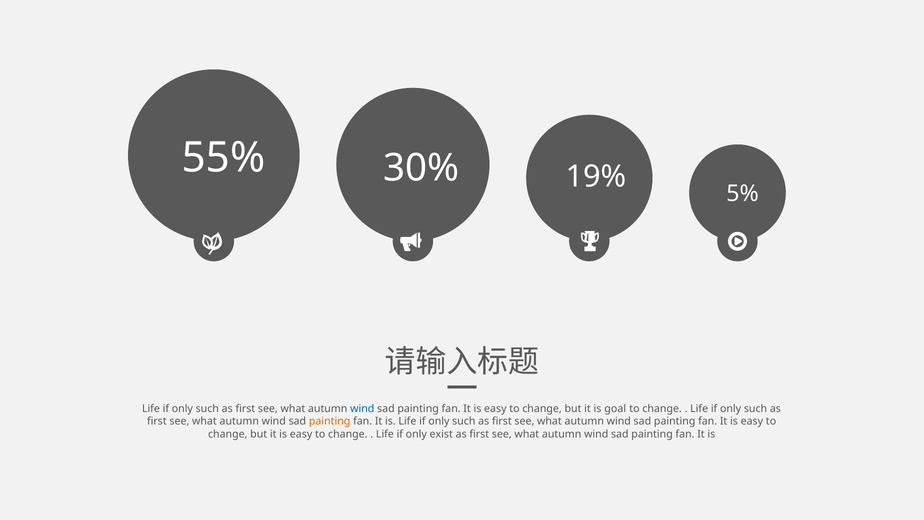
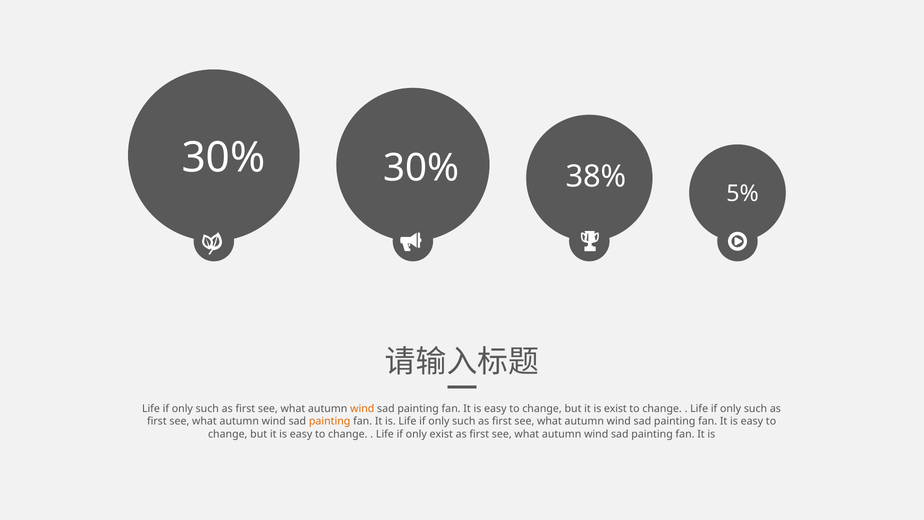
55%: 55% -> 30% (223, 158)
19%: 19% -> 38% (596, 177)
wind colour: blue -> orange (362, 408)
is goal: goal -> exist (615, 408)
